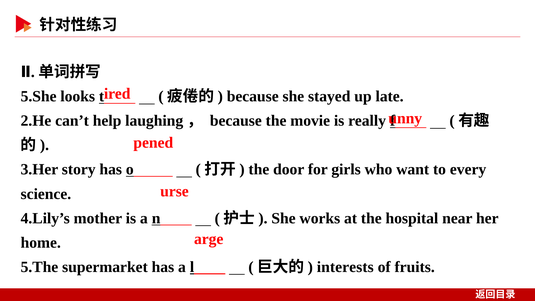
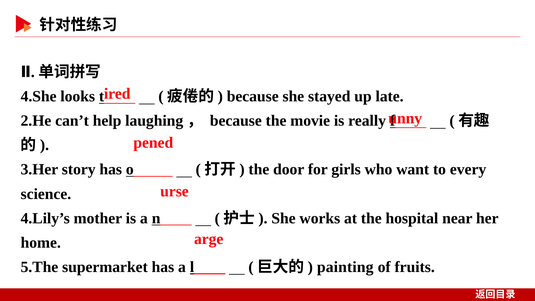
5.She: 5.She -> 4.She (39, 96)
interests: interests -> painting (345, 267)
